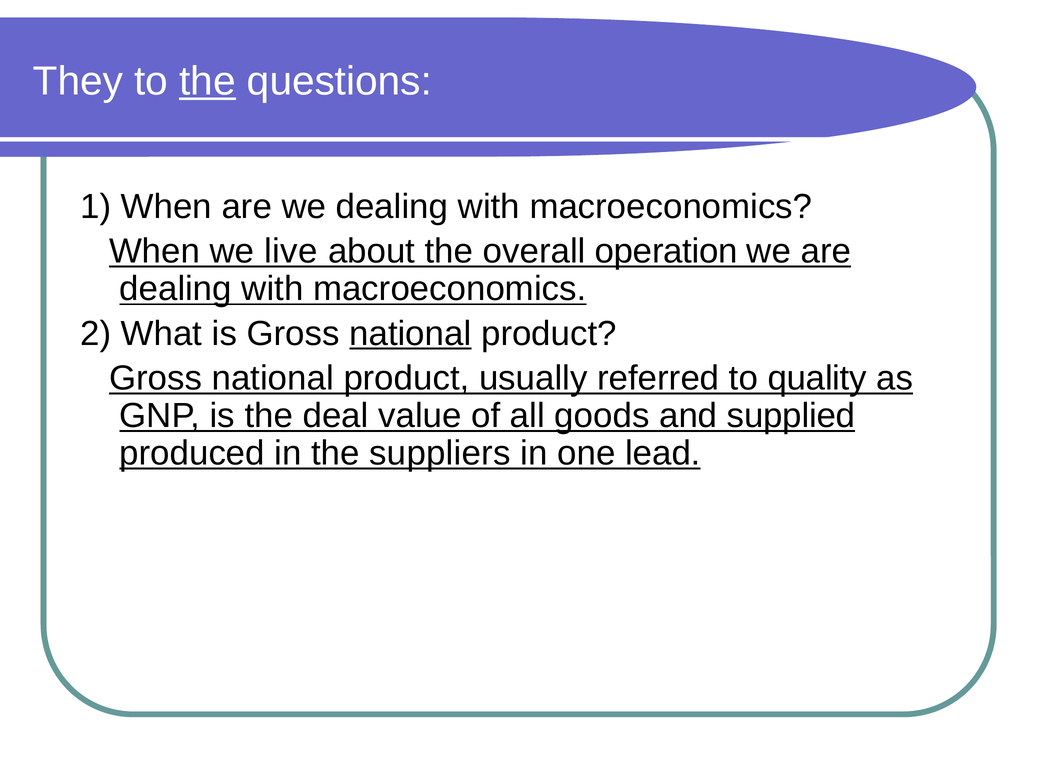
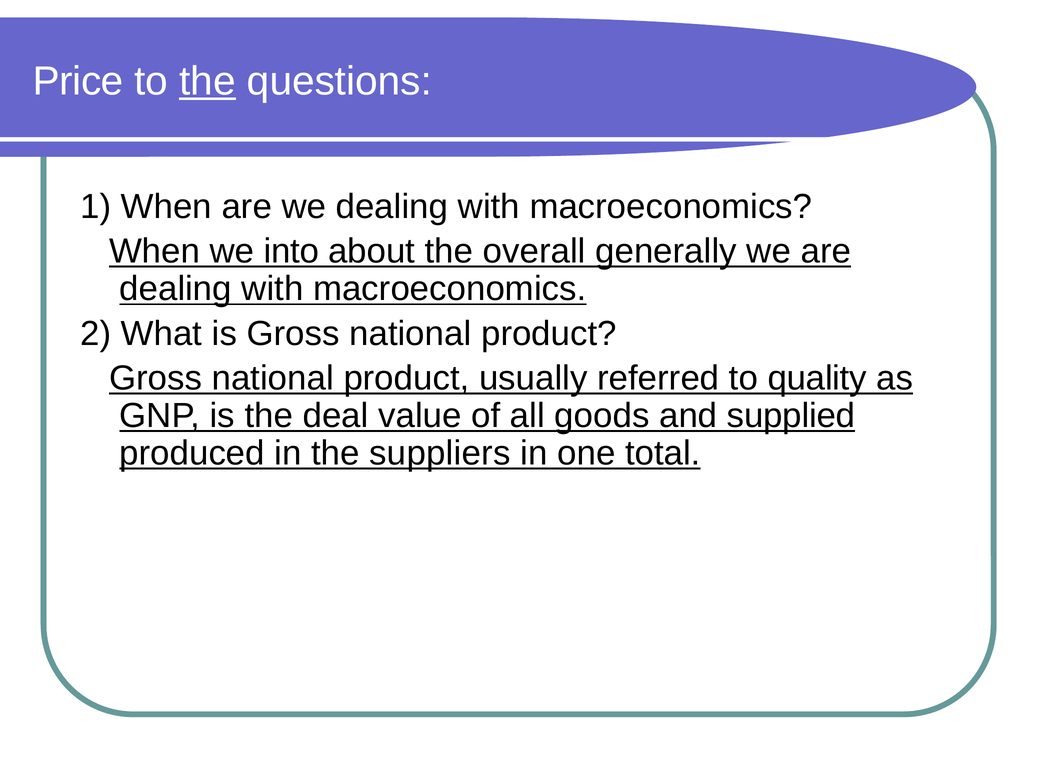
They: They -> Price (78, 81)
live: live -> into (291, 252)
operation: operation -> generally (666, 252)
national underline: present -> none (410, 334)
lead: lead -> total (663, 454)
